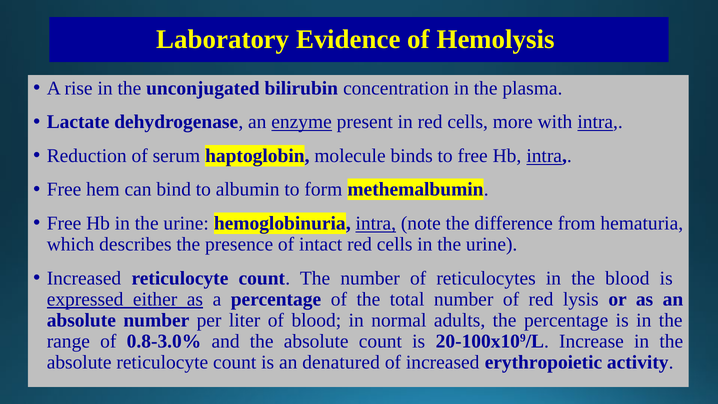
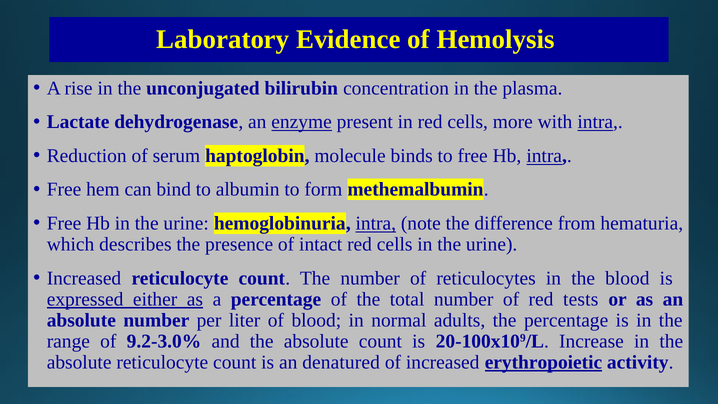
lysis: lysis -> tests (581, 299)
0.8-3.0%: 0.8-3.0% -> 9.2-3.0% (164, 341)
erythropoietic underline: none -> present (543, 362)
